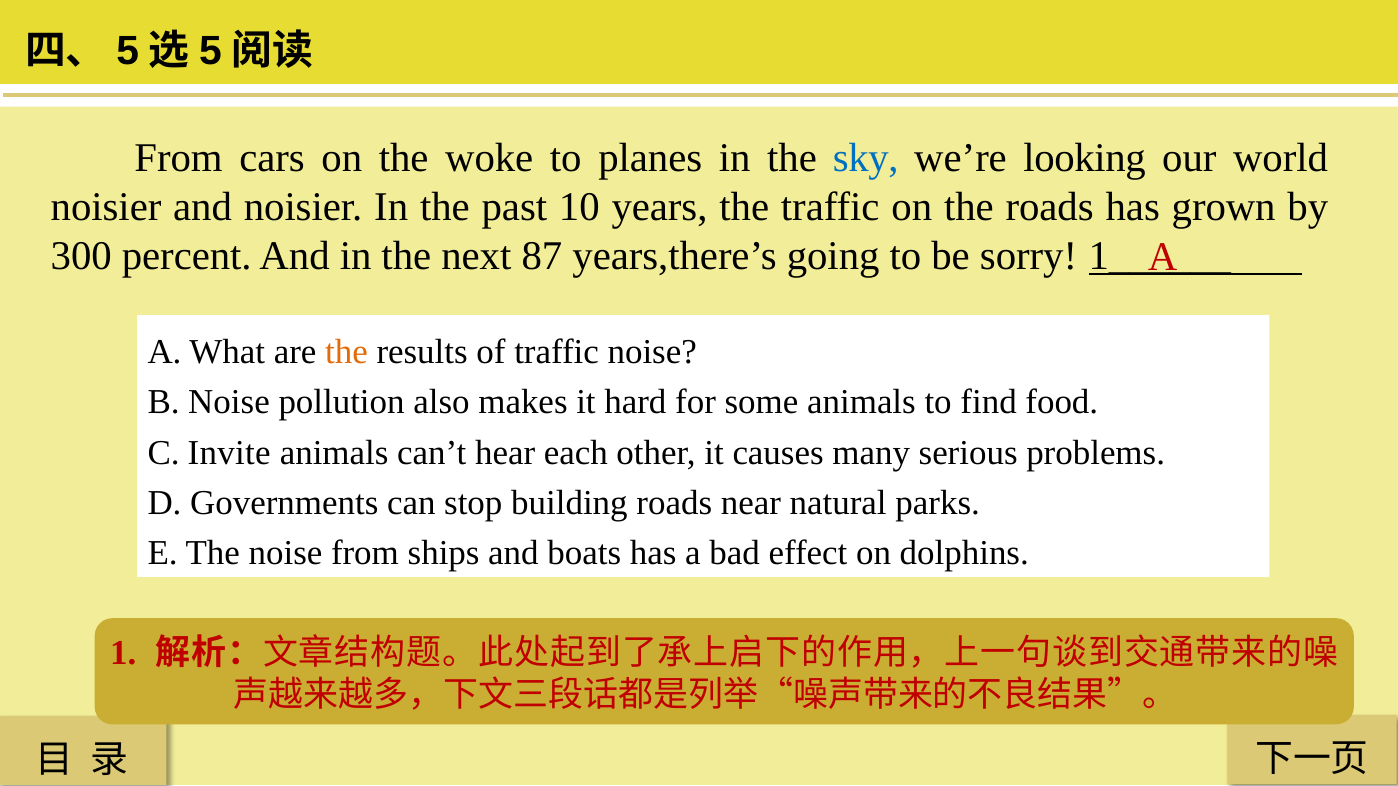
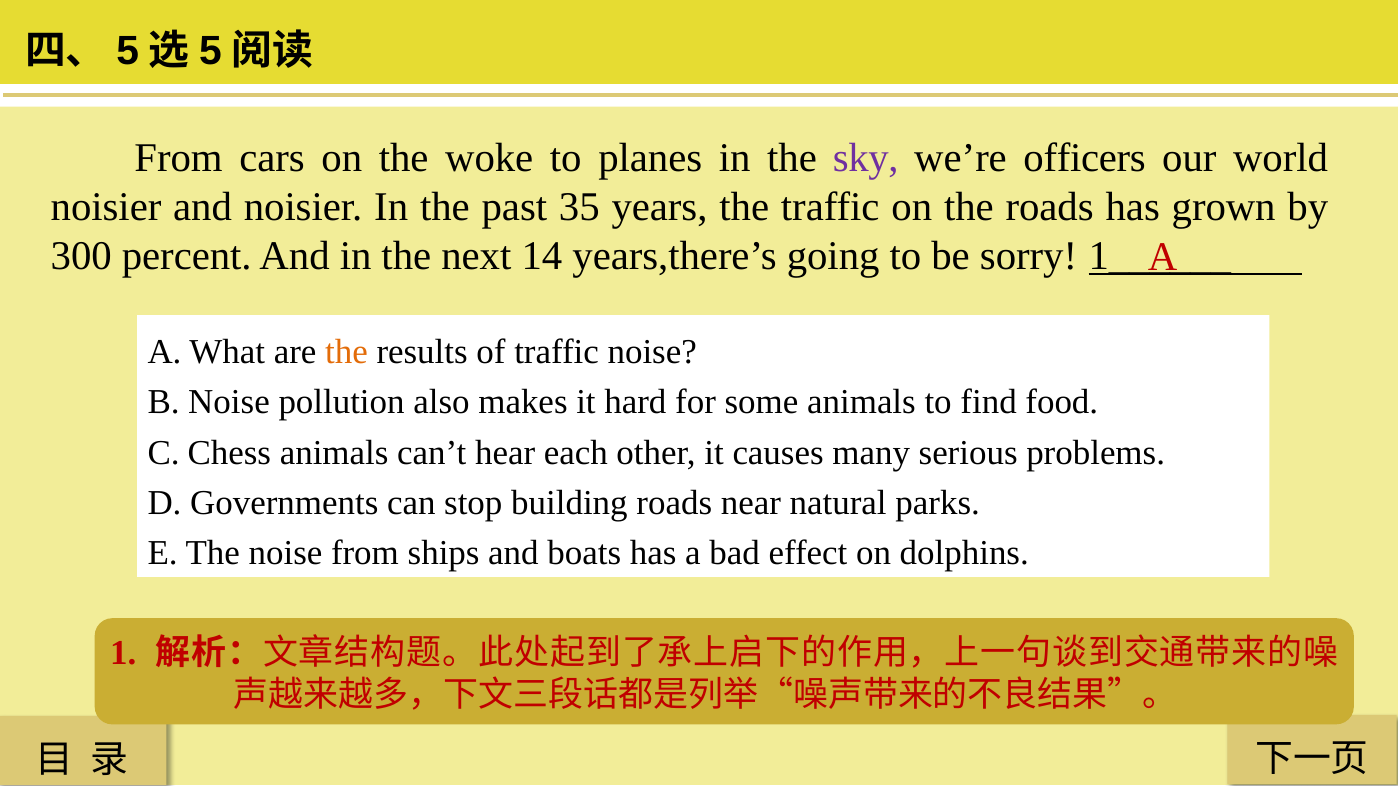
sky colour: blue -> purple (866, 158)
looking: looking -> officers (1085, 158)
10: 10 -> 35 (579, 207)
87: 87 -> 14 (542, 256)
Invite: Invite -> Chess (229, 453)
